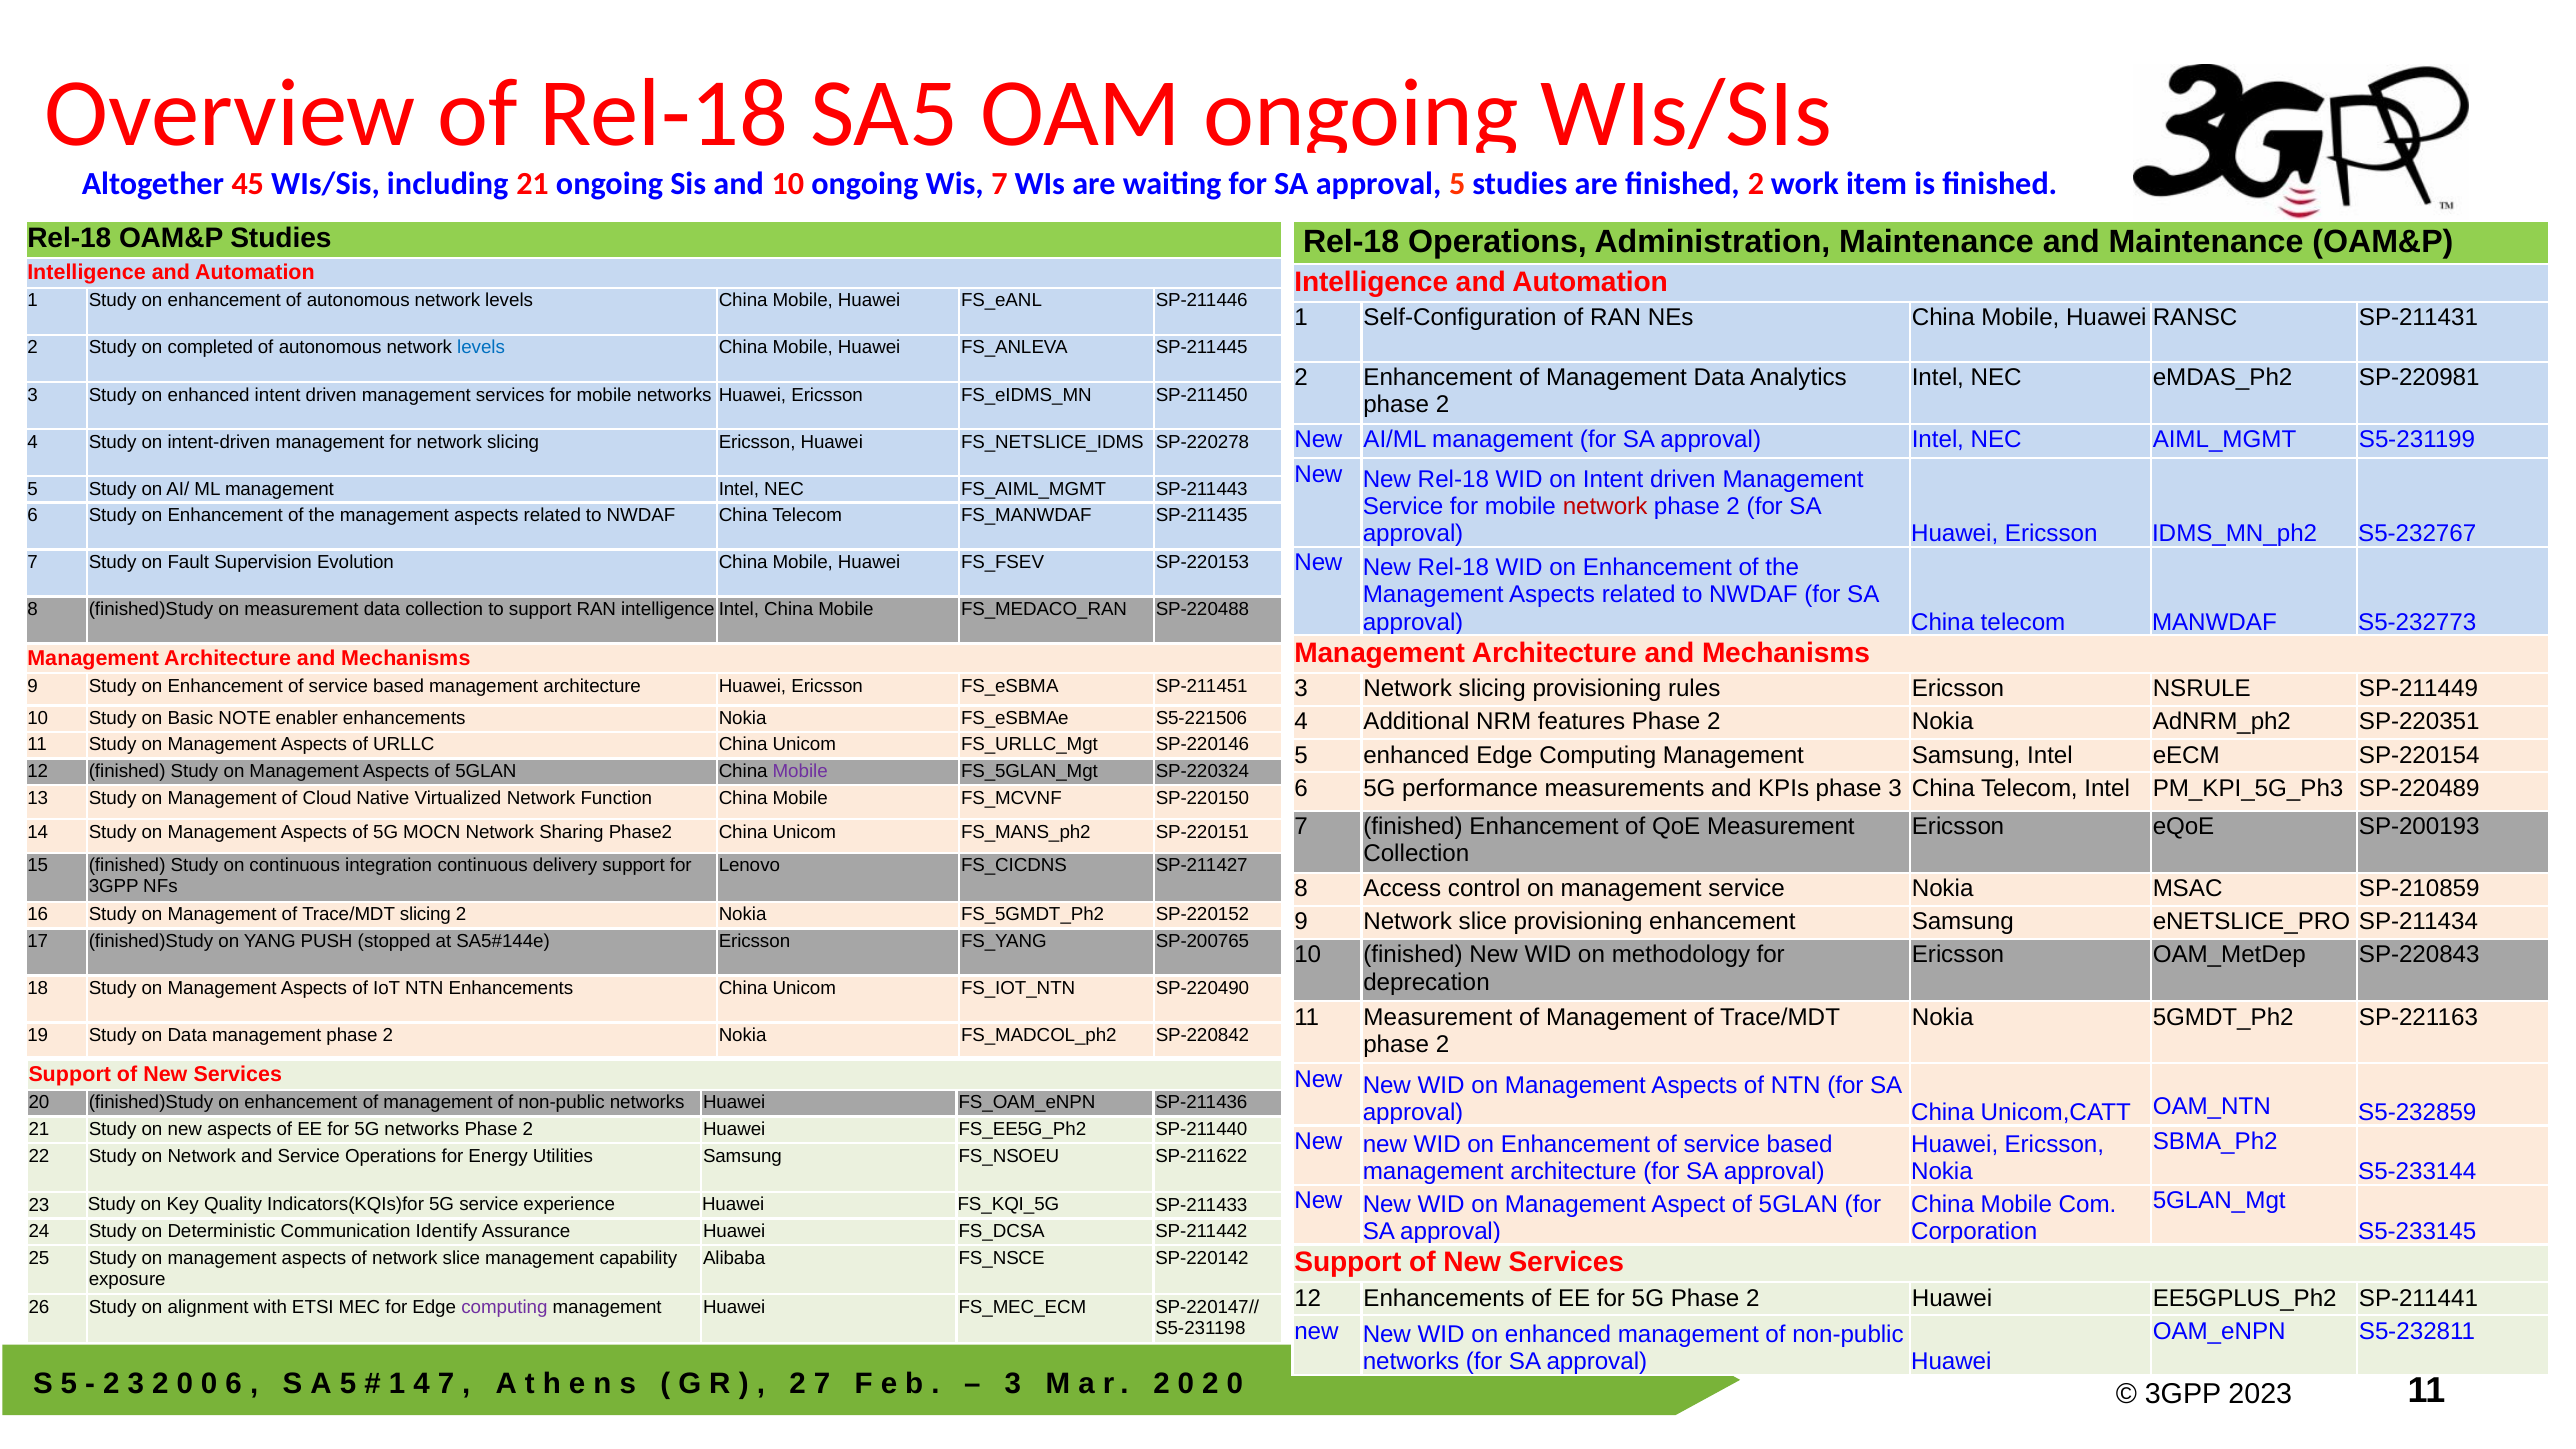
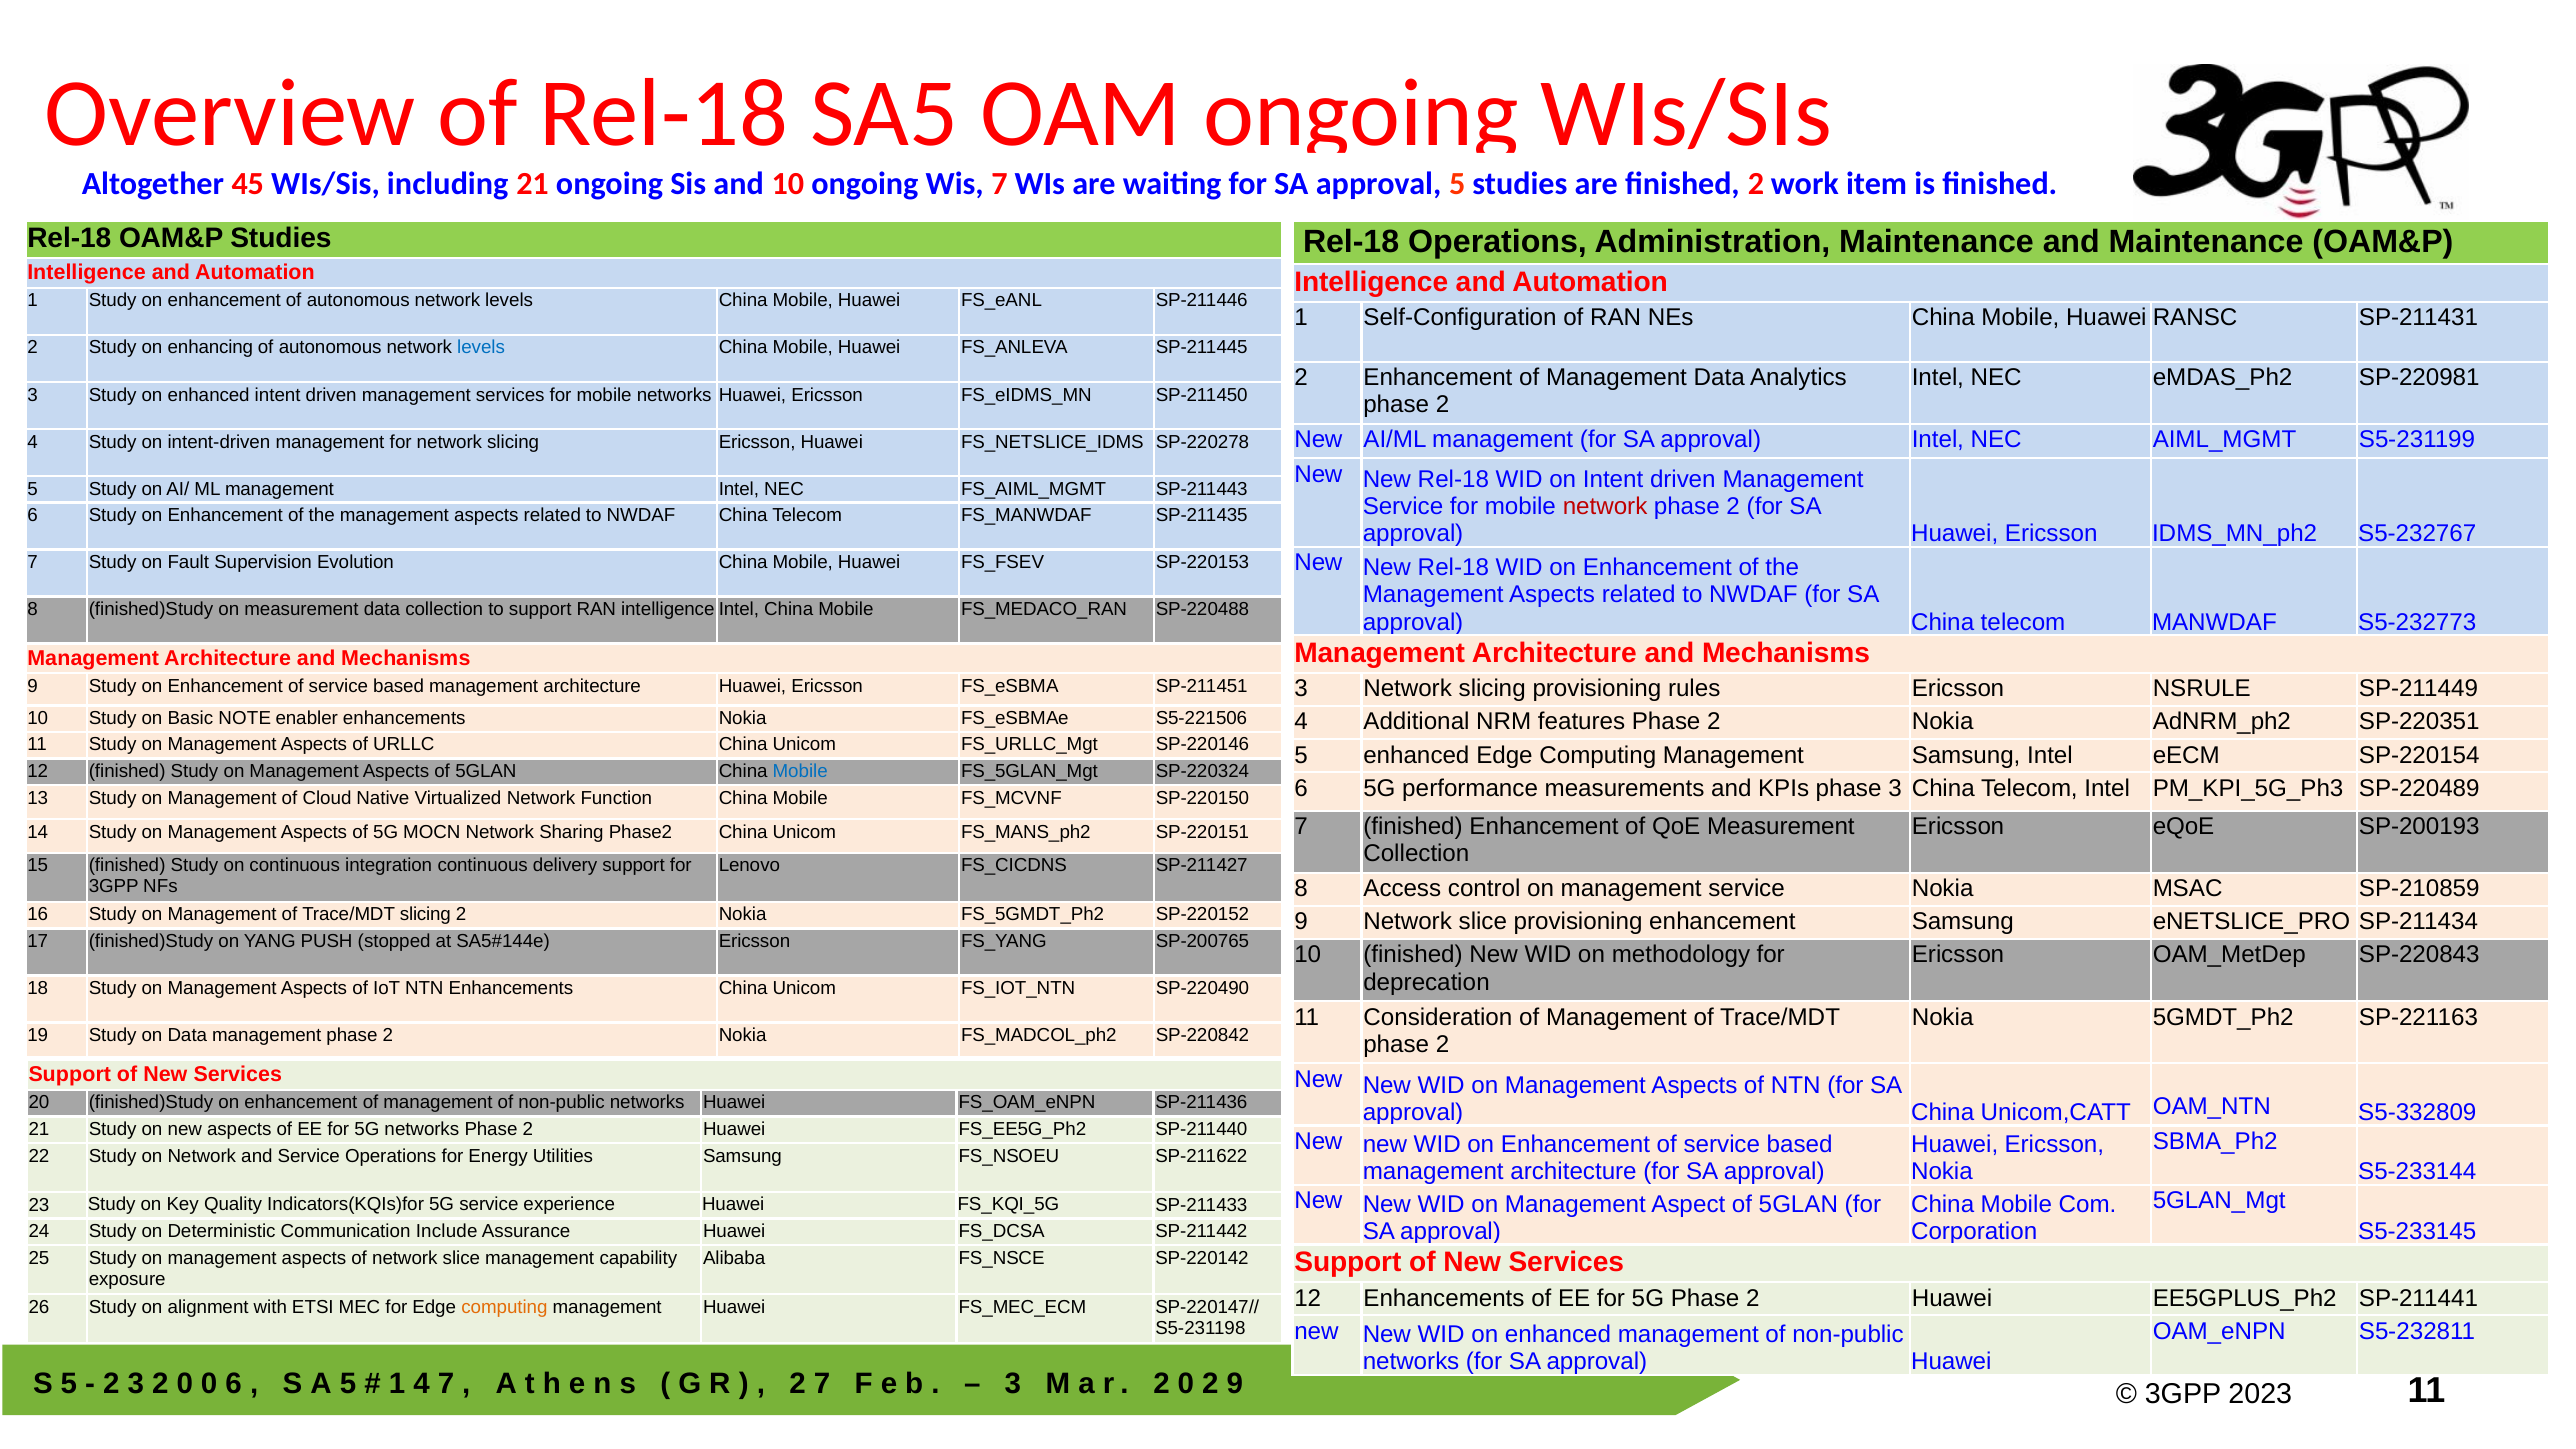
completed: completed -> enhancing (210, 348)
Mobile colour: purple -> blue (800, 771)
11 Measurement: Measurement -> Consideration (1438, 1017)
S5-232859: S5-232859 -> S5-332809 (2417, 1112)
Identify: Identify -> Include (447, 1231)
computing colour: purple -> orange (504, 1307)
0: 0 -> 9 (1235, 1384)
